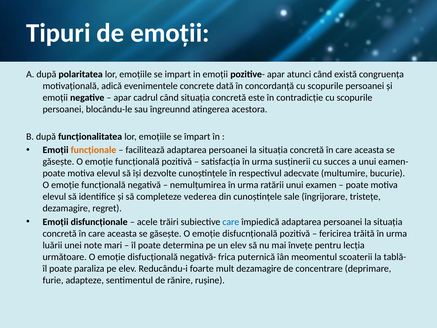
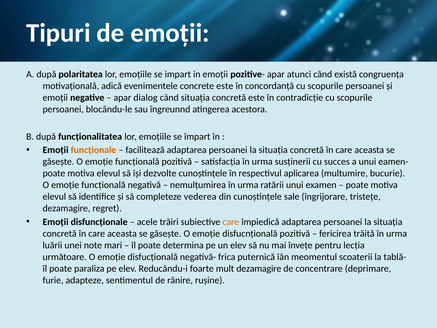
concrete dată: dată -> este (225, 86)
cadrul: cadrul -> dialog (146, 98)
adecvate: adecvate -> aplicarea (301, 173)
care colour: blue -> orange (231, 222)
